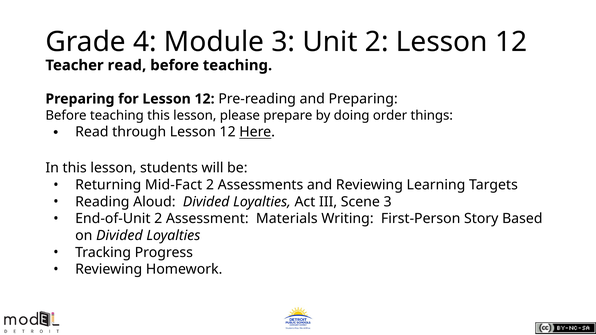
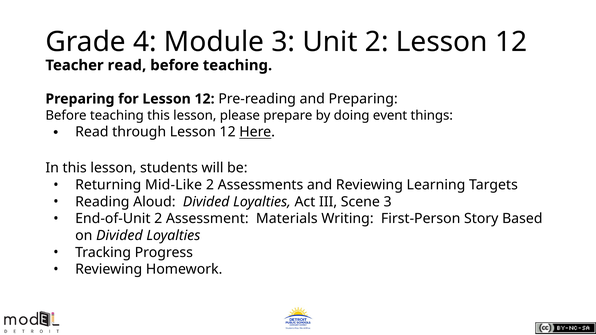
order: order -> event (390, 116)
Mid-Fact: Mid-Fact -> Mid-Like (174, 185)
